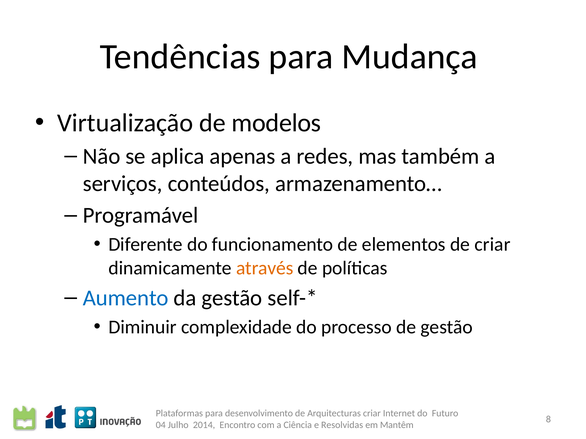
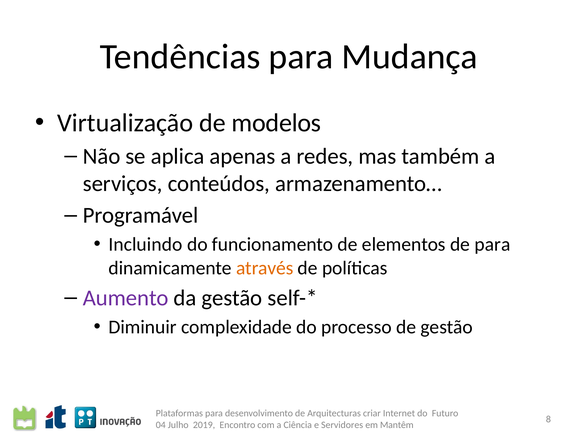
Diferente: Diferente -> Incluindo (145, 245)
de criar: criar -> para (492, 245)
Aumento colour: blue -> purple (126, 298)
2014: 2014 -> 2019 (204, 426)
Resolvidas: Resolvidas -> Servidores (342, 426)
